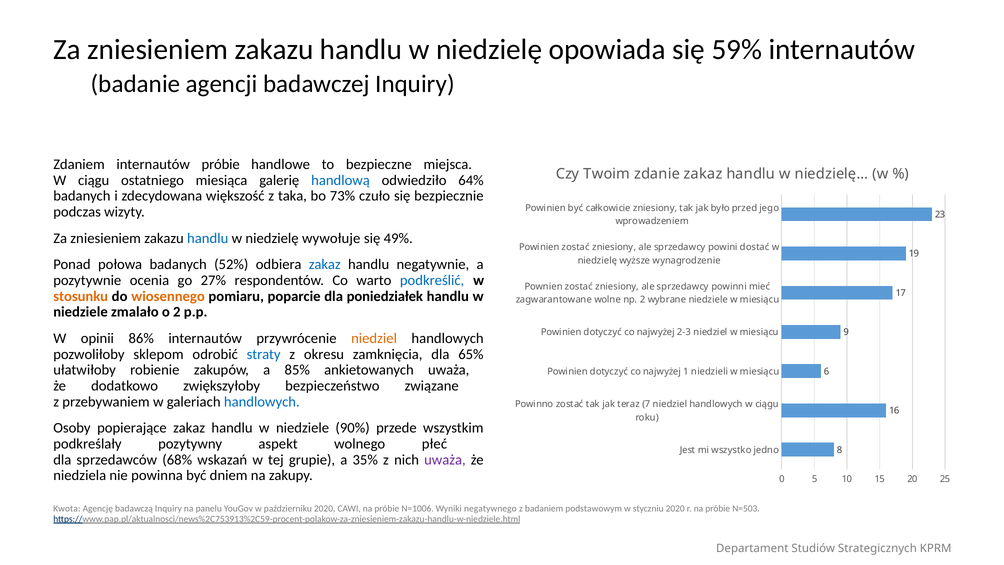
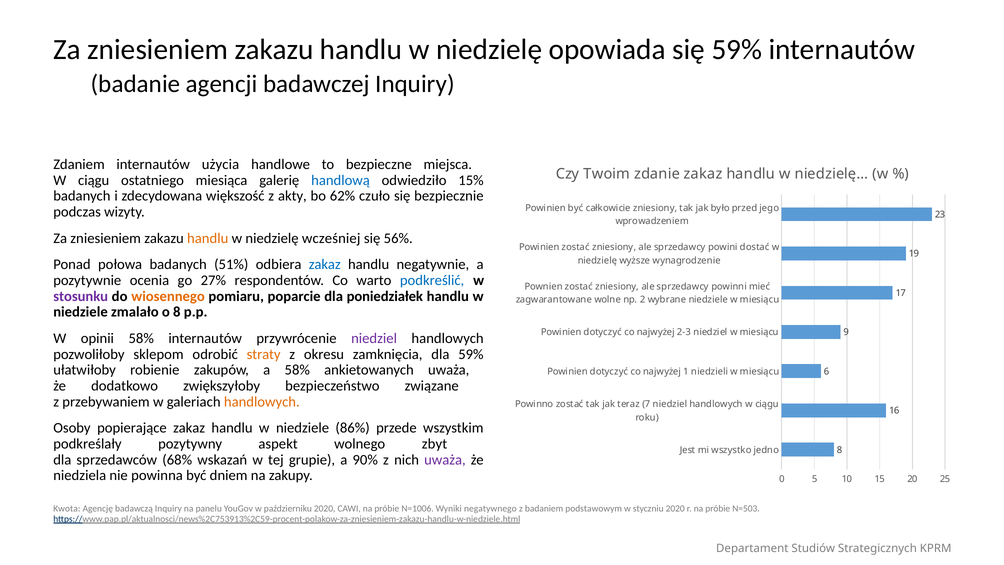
internautów próbie: próbie -> użycia (220, 164)
64%: 64% -> 15% (471, 180)
taka: taka -> akty (292, 196)
73%: 73% -> 62% (343, 196)
handlu colour: blue -> orange (208, 238)
wywołuje: wywołuje -> wcześniej (331, 238)
49%: 49% -> 56% (398, 238)
52%: 52% -> 51% (231, 264)
stosunku colour: orange -> purple (81, 296)
o 2: 2 -> 8 (177, 312)
opinii 86%: 86% -> 58% (141, 338)
niedziel colour: orange -> purple (374, 338)
straty colour: blue -> orange (264, 354)
dla 65%: 65% -> 59% (471, 354)
a 85%: 85% -> 58% (297, 370)
handlowych colour: blue -> orange (262, 402)
90%: 90% -> 86% (353, 428)
płeć: płeć -> zbyt (434, 444)
35%: 35% -> 90% (365, 460)
